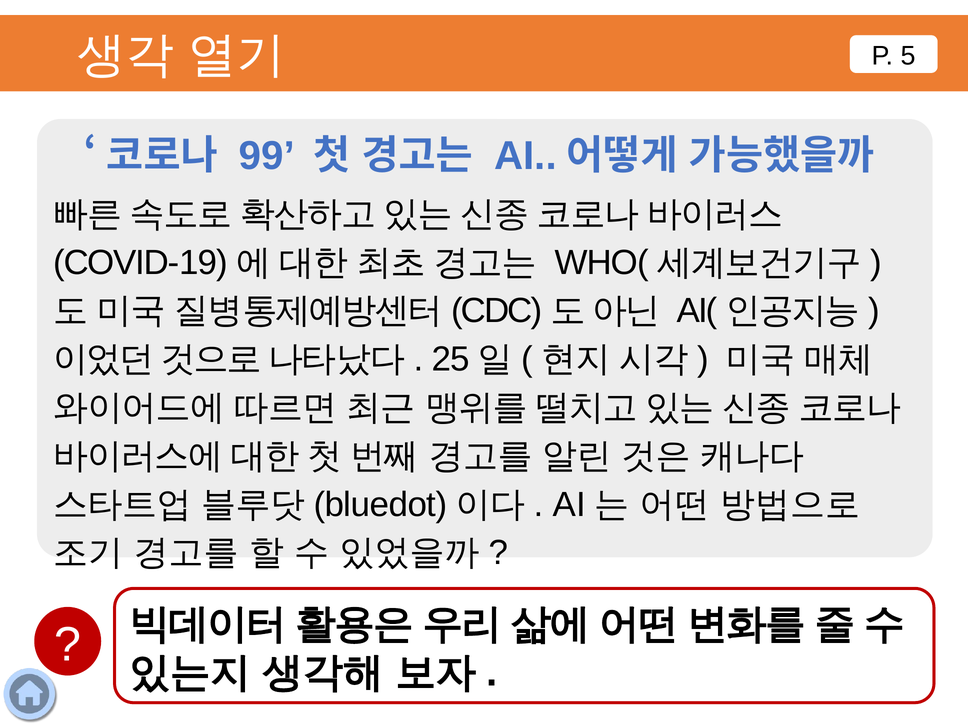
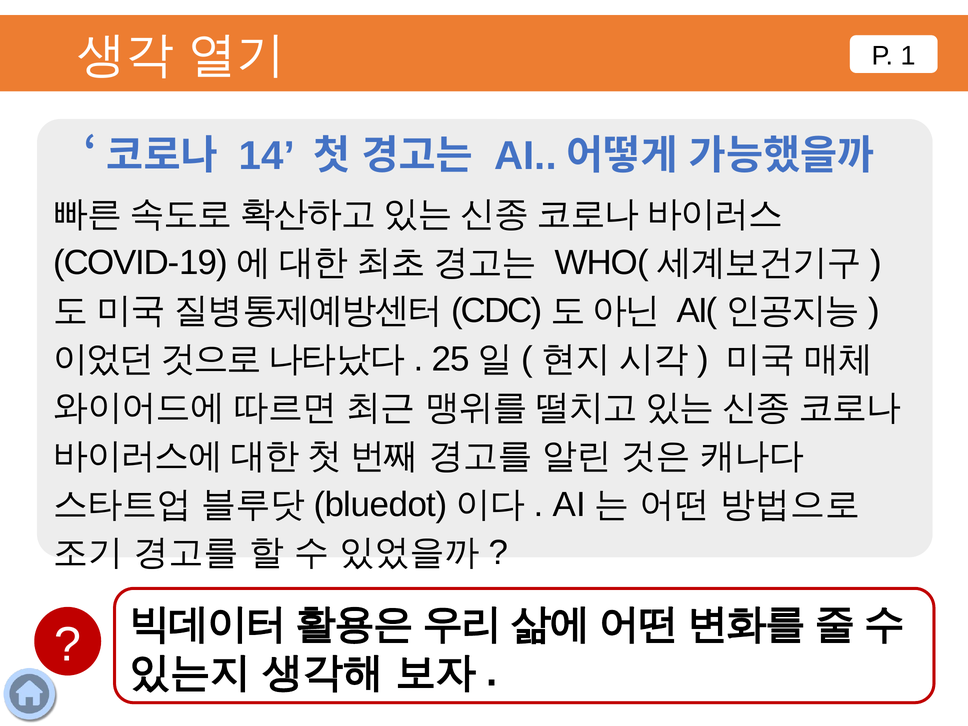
5: 5 -> 1 (908, 56)
99: 99 -> 14 (267, 156)
